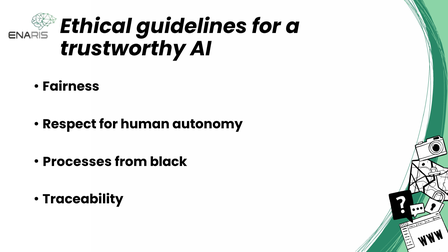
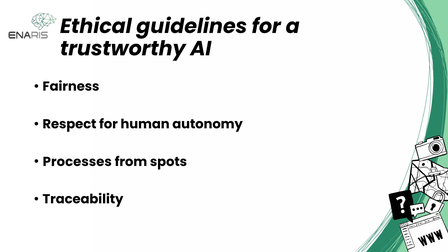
black: black -> spots (168, 162)
